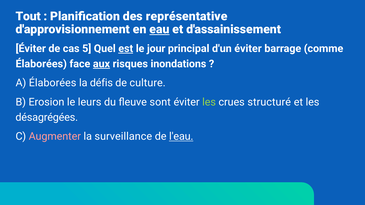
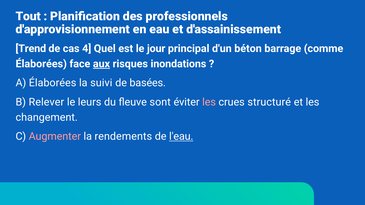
représentative: représentative -> professionnels (187, 16)
eau underline: present -> none (159, 29)
Éviter: Éviter -> Trend (31, 49)
5: 5 -> 4 (87, 49)
est underline: present -> none (126, 49)
d'un éviter: éviter -> béton (248, 49)
défis: défis -> suivi (101, 83)
culture: culture -> basées (148, 83)
Erosion: Erosion -> Relever (46, 102)
les colour: light green -> pink (209, 102)
désagrégées: désagrégées -> changement (47, 118)
surveillance: surveillance -> rendements (123, 137)
